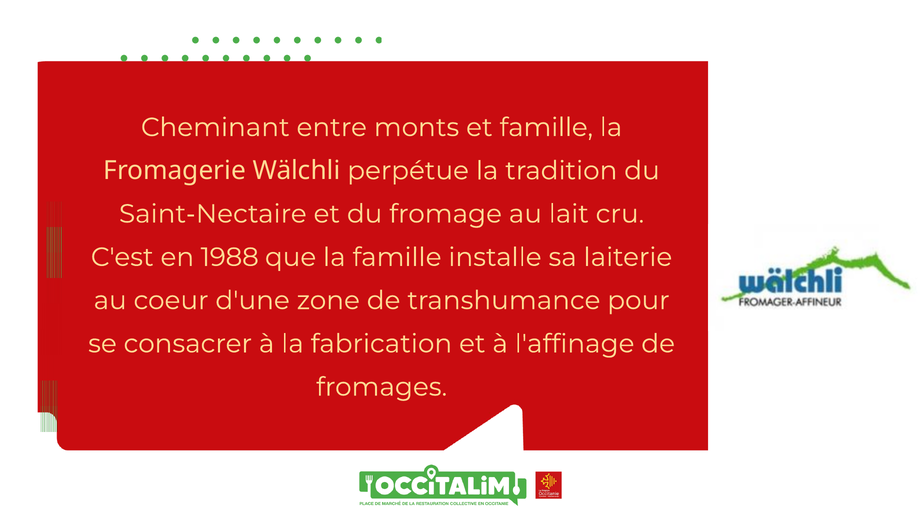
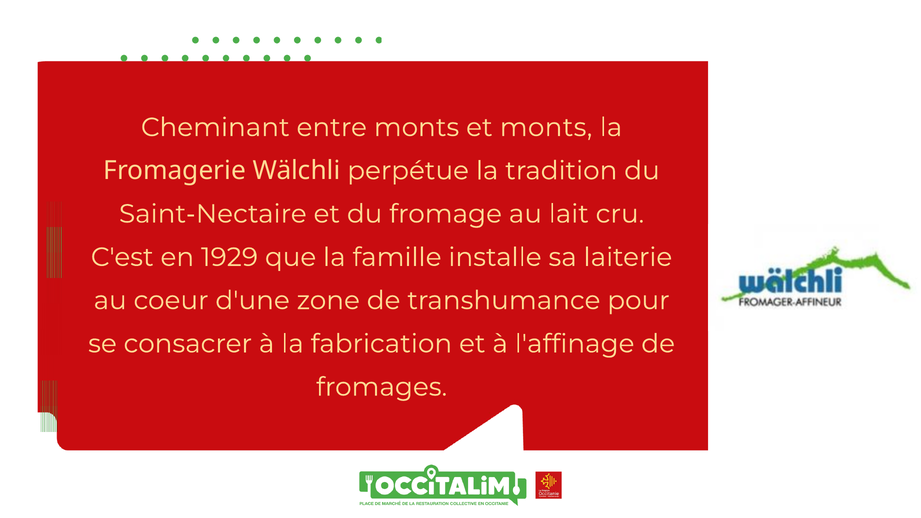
et famille: famille -> monts (546, 127)
1988: 1988 -> 1929 (229, 257)
